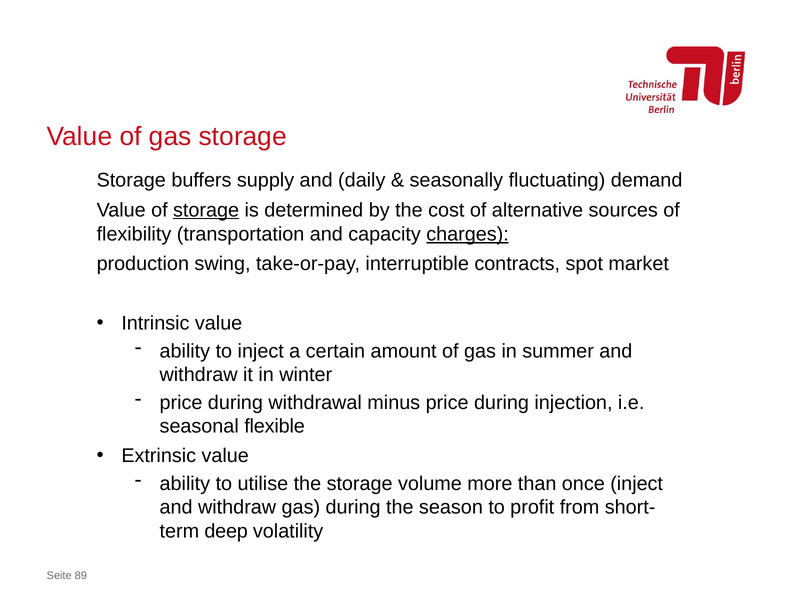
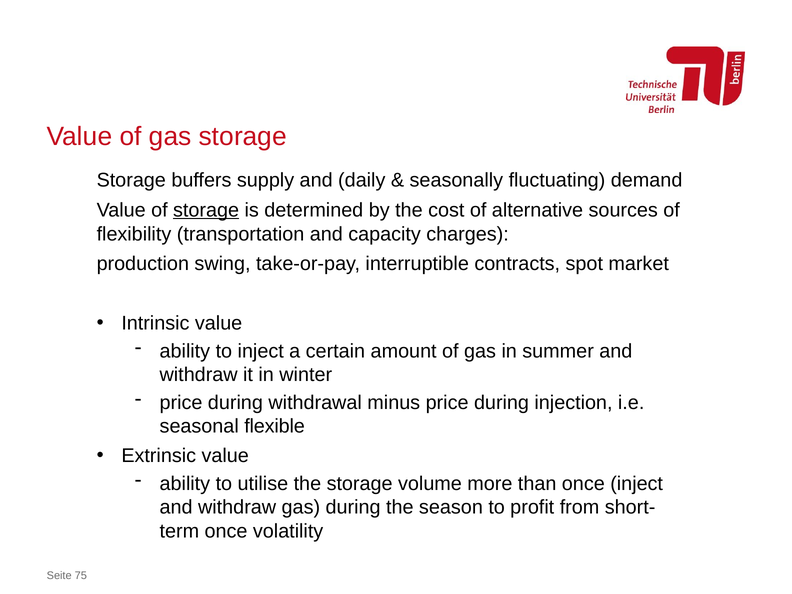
charges underline: present -> none (468, 234)
deep: deep -> once (226, 531)
89: 89 -> 75 (81, 575)
